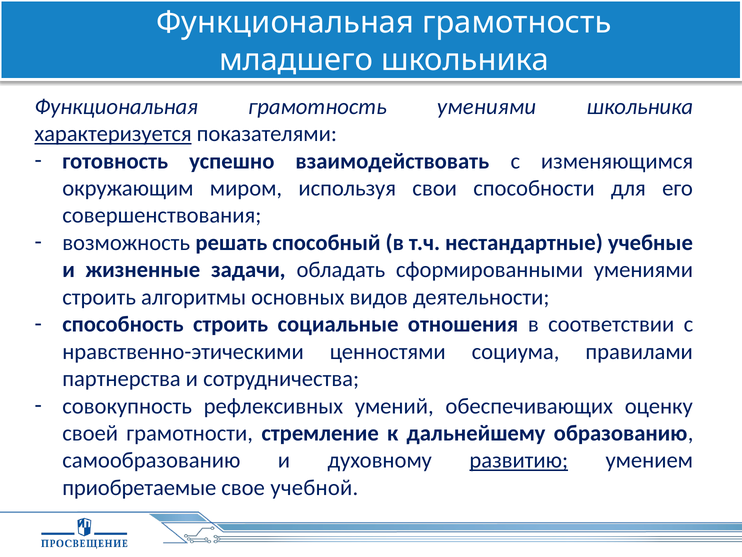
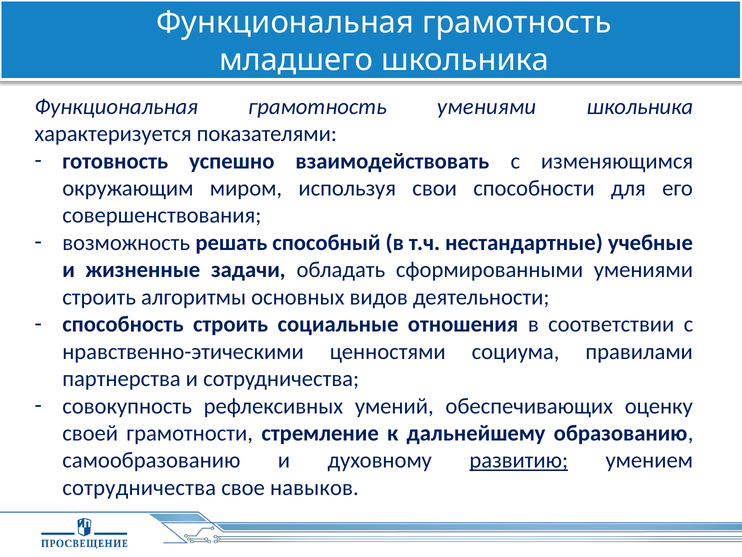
характеризуется underline: present -> none (113, 134)
приобретаемые: приобретаемые -> сотрудничества (139, 487)
учебной: учебной -> навыков (314, 487)
